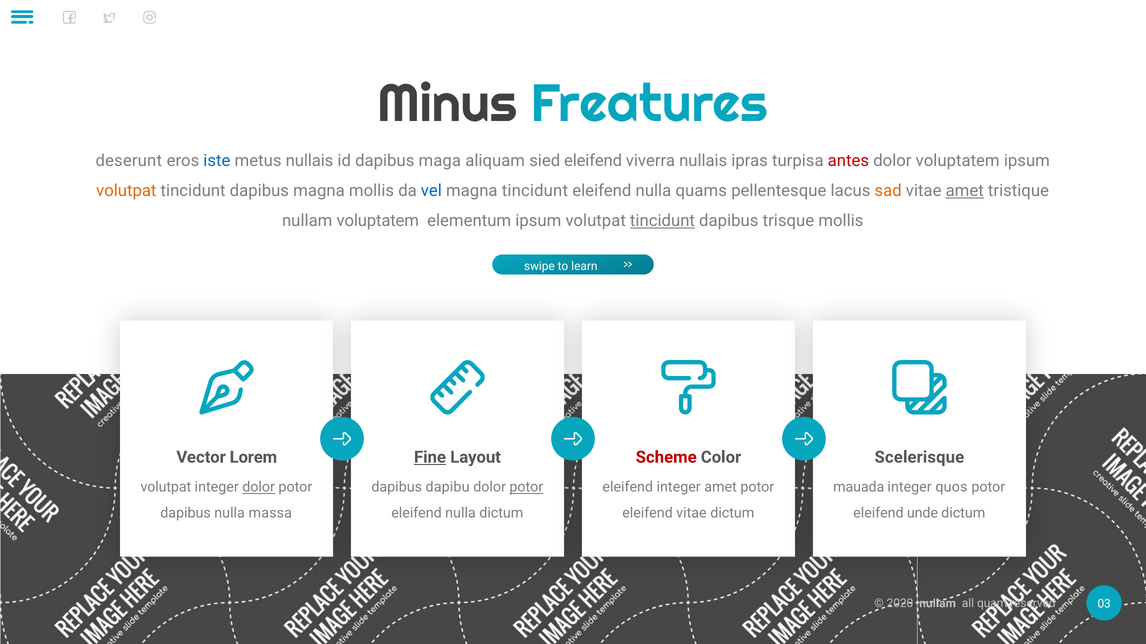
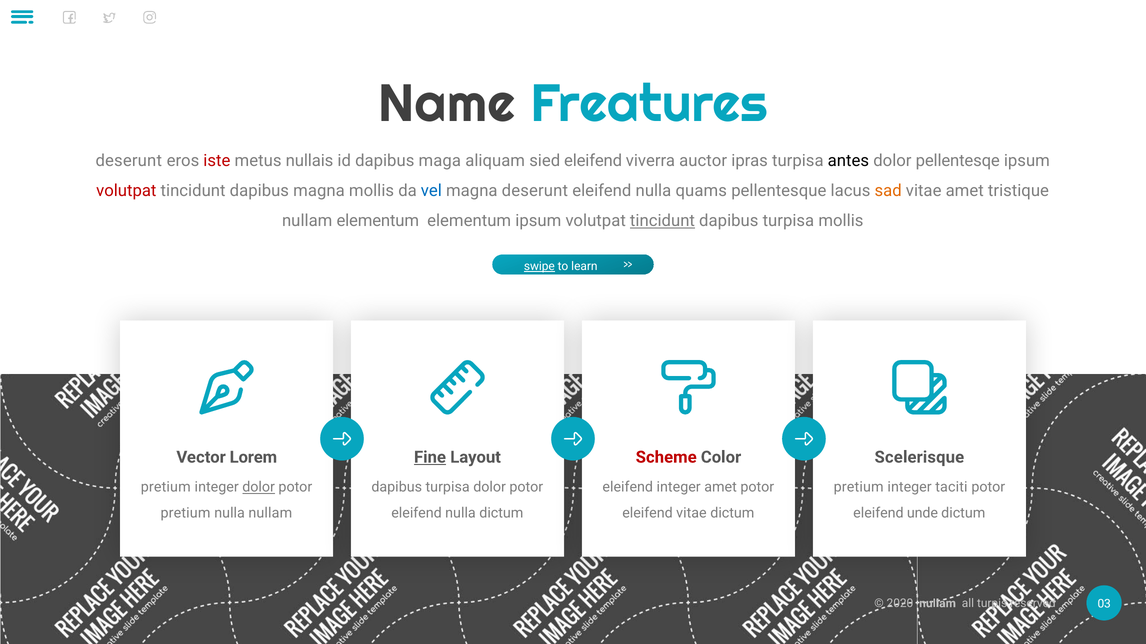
Minus: Minus -> Name (447, 104)
iste colour: blue -> red (217, 161)
viverra nullais: nullais -> auctor (703, 161)
antes colour: red -> black (848, 161)
dolor voluptatem: voluptatem -> pellentesqe (958, 161)
volutpat colour: orange -> red (126, 191)
magna tincidunt: tincidunt -> deserunt (535, 191)
amet underline: present -> none (965, 191)
nullam voluptatem: voluptatem -> elementum (378, 221)
trisque: trisque -> turpisa (788, 221)
swipe underline: none -> present (539, 267)
volutpat: volutpat -> pretium (166, 488)
dapibu: dapibu -> turpisa (448, 488)
potor underline: present -> none (526, 488)
mauada: mauada -> pretium (859, 488)
quos: quos -> taciti (951, 488)
dapibus: dapibus -> pretium (185, 513)
nulla massa: massa -> nullam (270, 513)
quam: quam -> turpis (992, 604)
